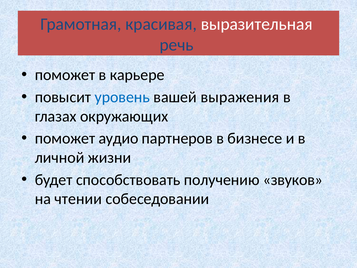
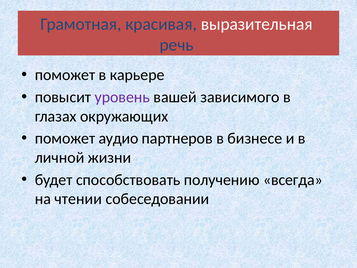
уровень colour: blue -> purple (122, 97)
выражения: выражения -> зависимого (240, 97)
звуков: звуков -> всегда (293, 180)
